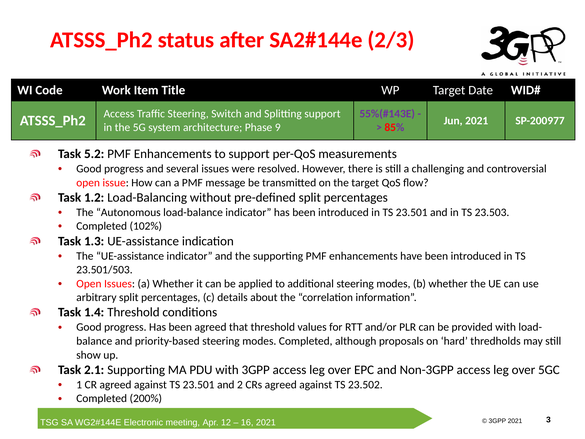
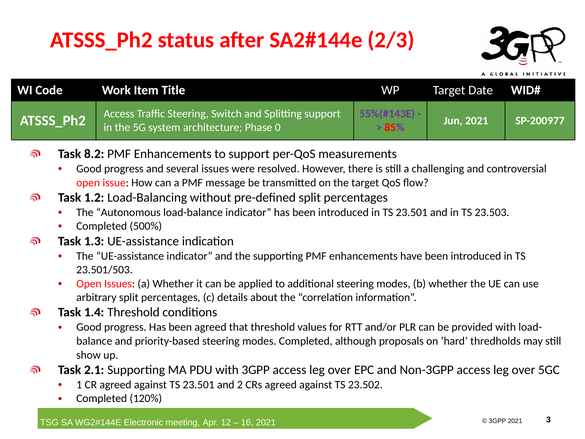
9: 9 -> 0 (278, 127)
5.2: 5.2 -> 8.2 (94, 154)
102%: 102% -> 500% (146, 226)
200%: 200% -> 120% (146, 398)
